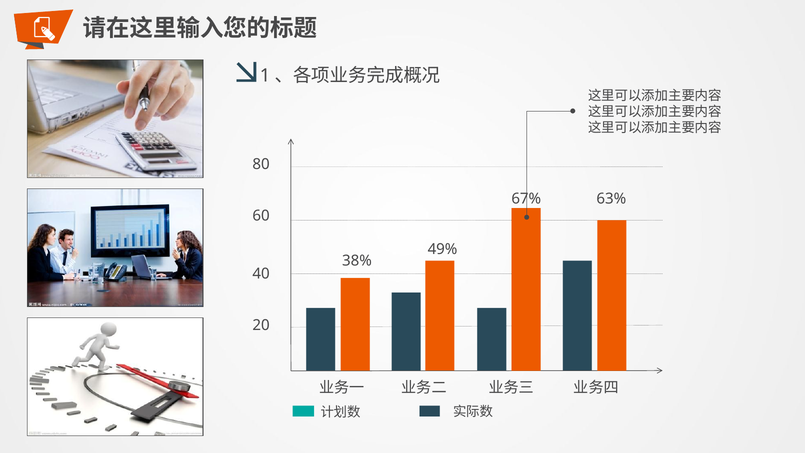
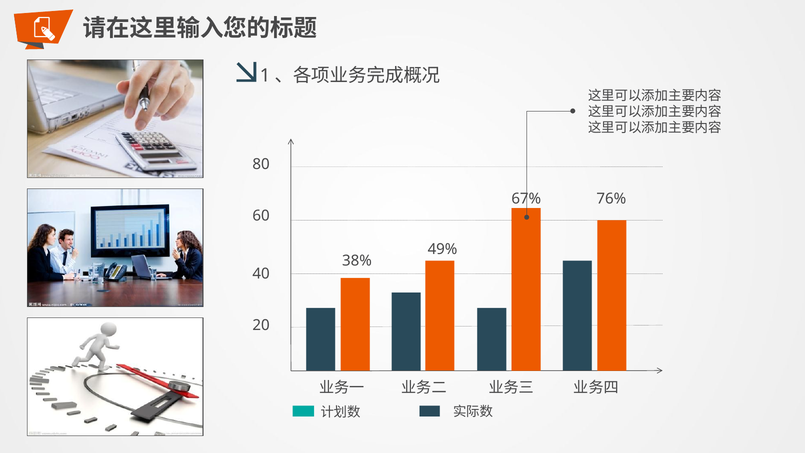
63%: 63% -> 76% (611, 199)
